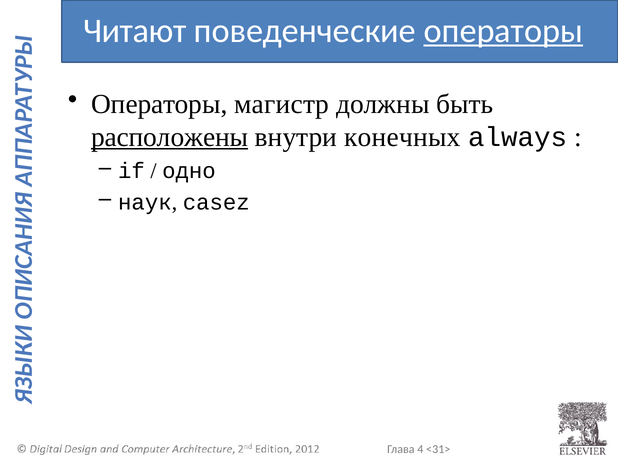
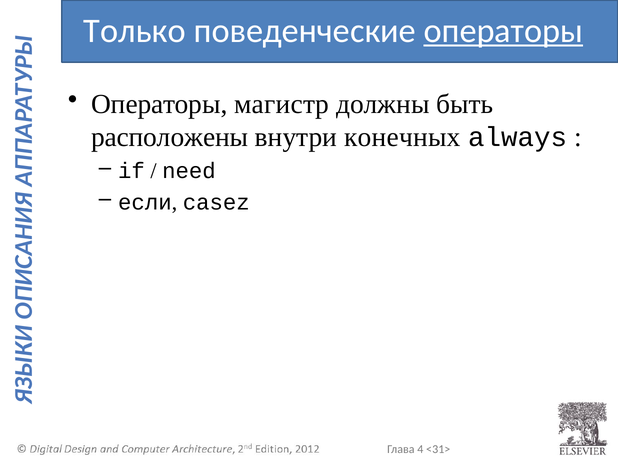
Читают: Читают -> Только (135, 31)
расположены underline: present -> none (170, 137)
одно: одно -> need (189, 171)
наук: наук -> если (145, 202)
